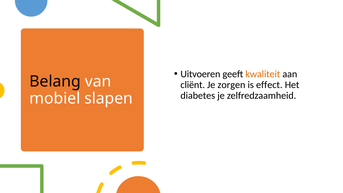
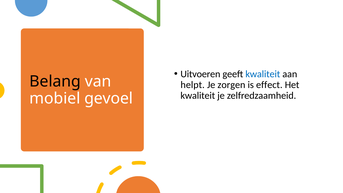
kwaliteit colour: orange -> blue (263, 74)
cliënt: cliënt -> helpt (193, 85)
diabetes: diabetes -> kwaliteit (198, 96)
slapen: slapen -> gevoel (109, 98)
